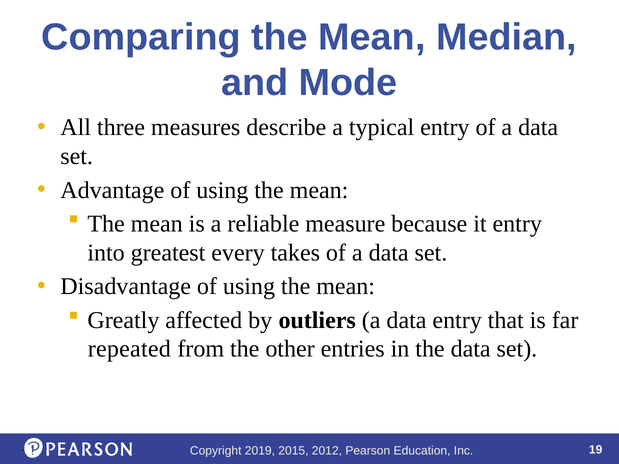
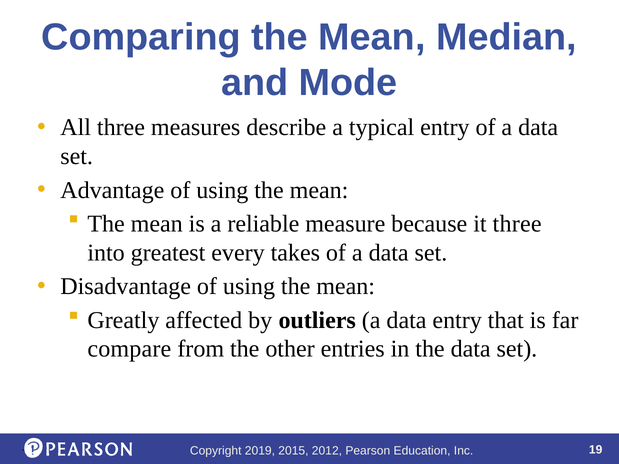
it entry: entry -> three (517, 224)
repeated: repeated -> compare (129, 349)
